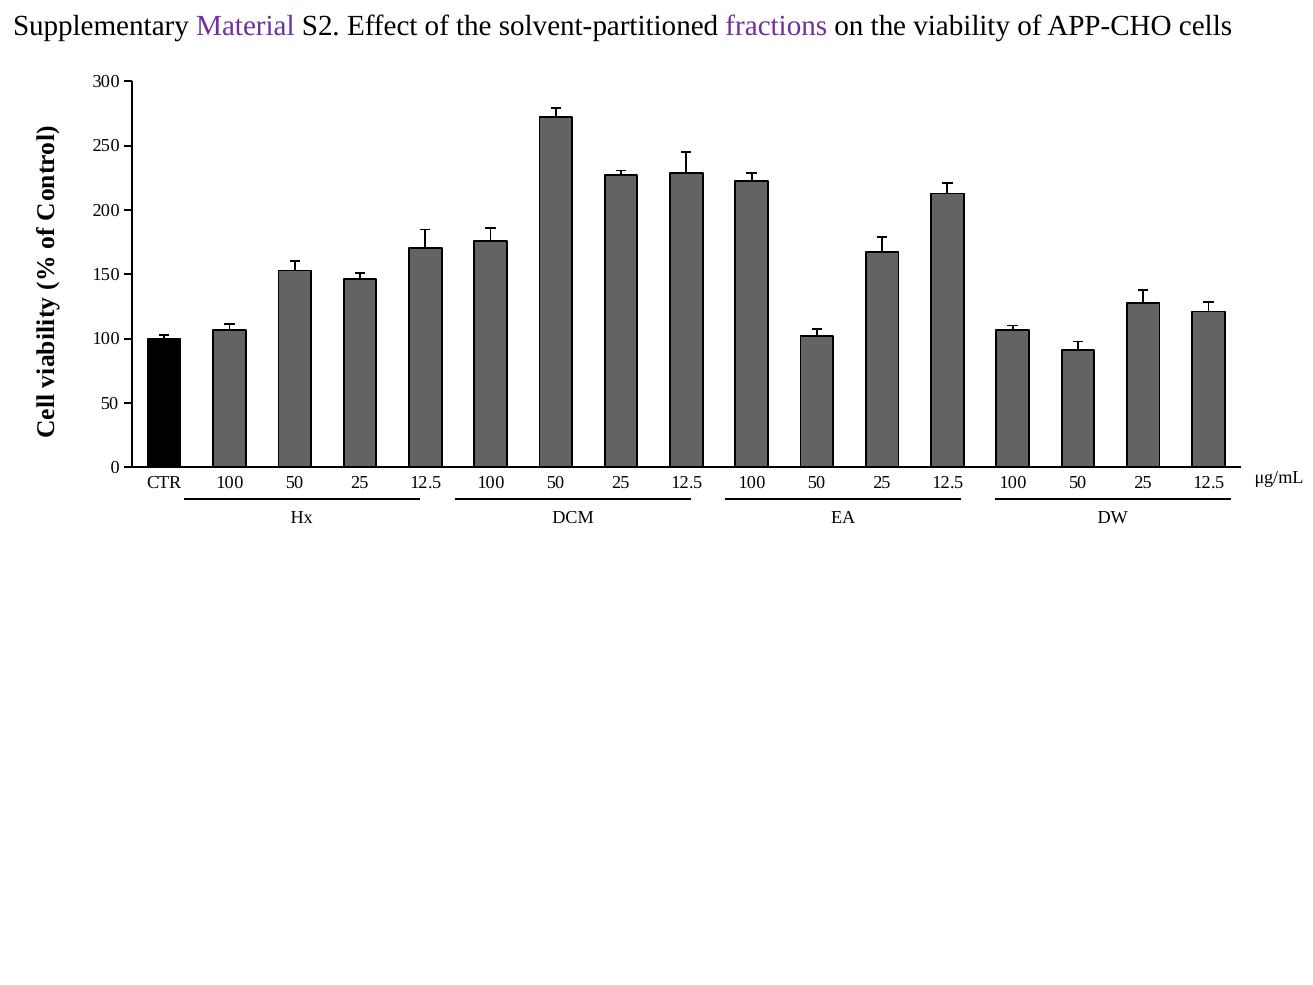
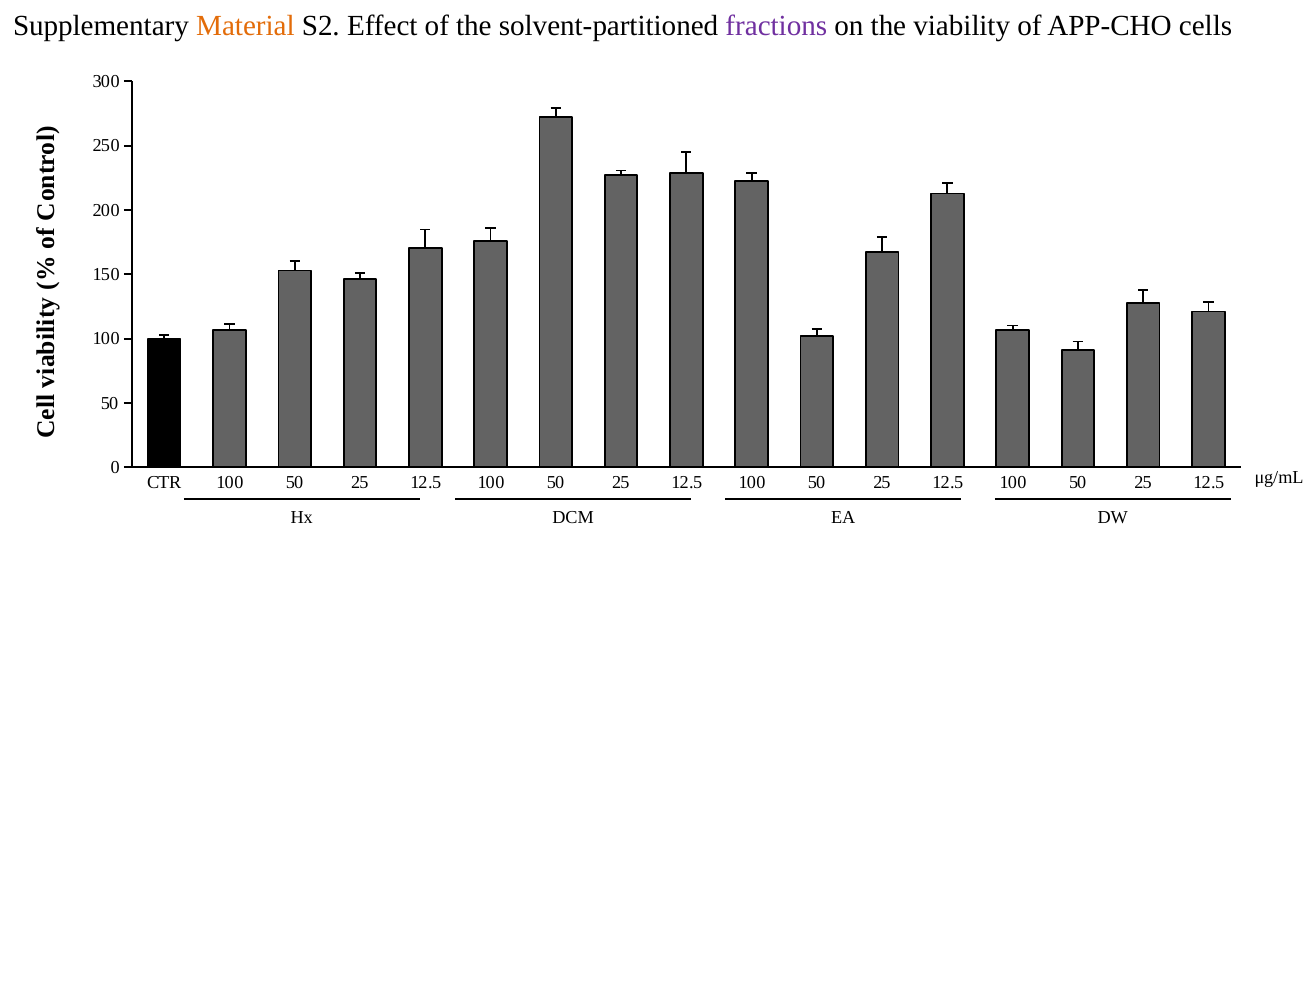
Material colour: purple -> orange (245, 26)
